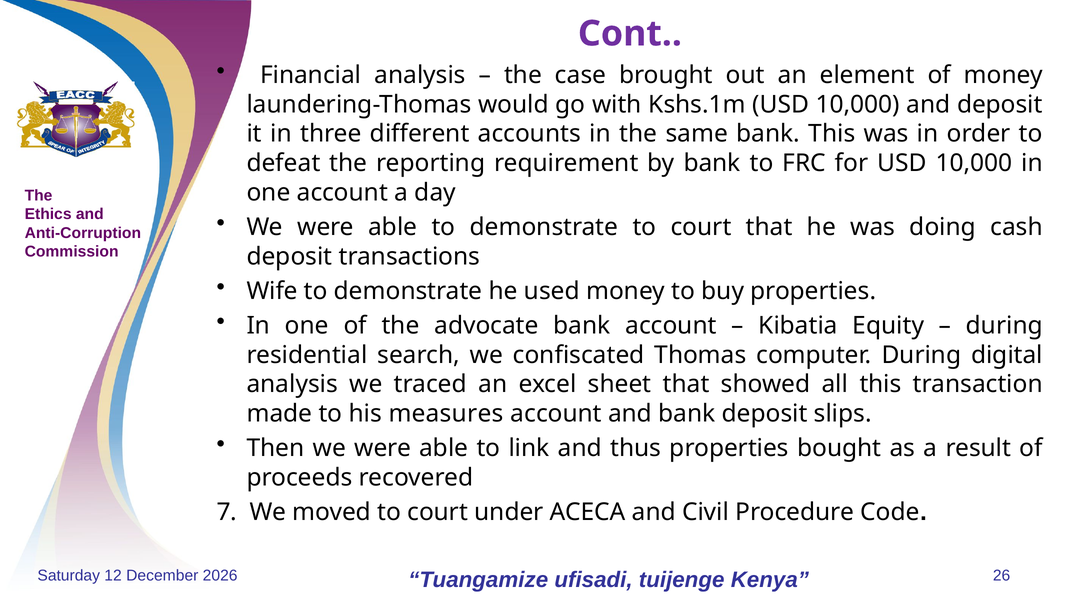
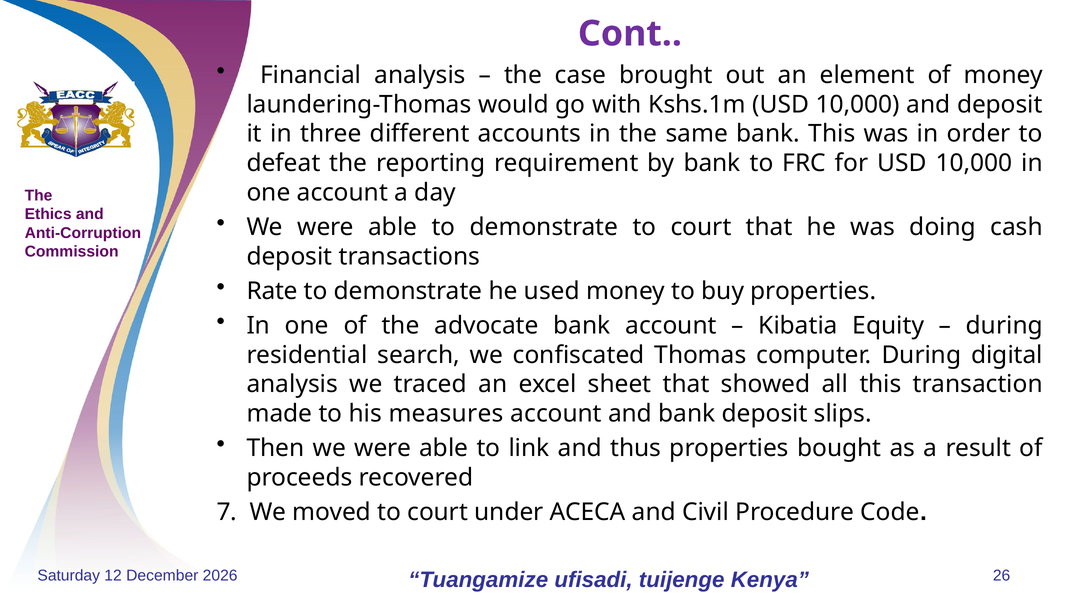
Wife: Wife -> Rate (272, 291)
